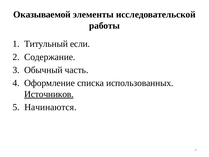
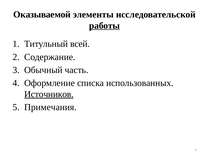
работы underline: none -> present (105, 26)
если: если -> всей (80, 44)
Начинаются: Начинаются -> Примечания (50, 107)
